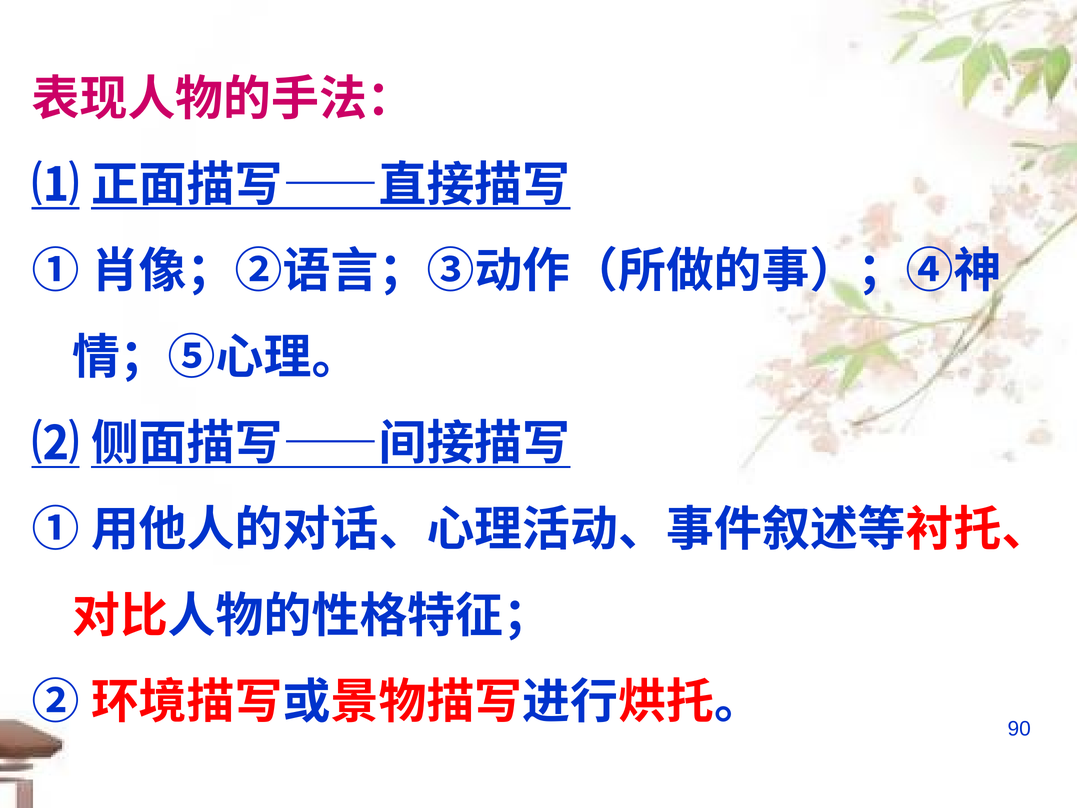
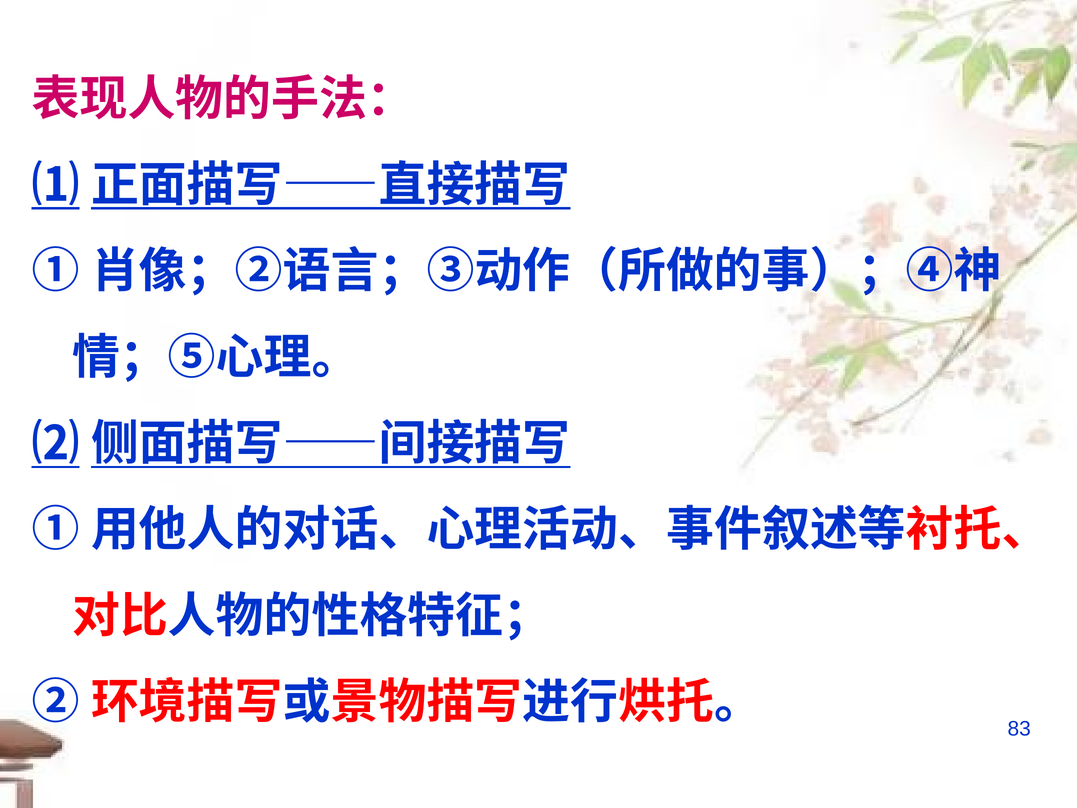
90: 90 -> 83 (1019, 728)
